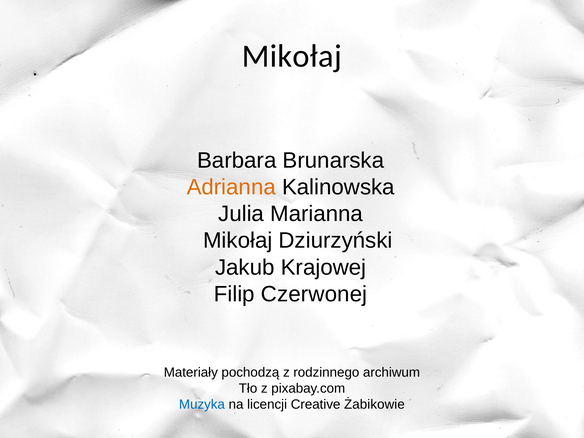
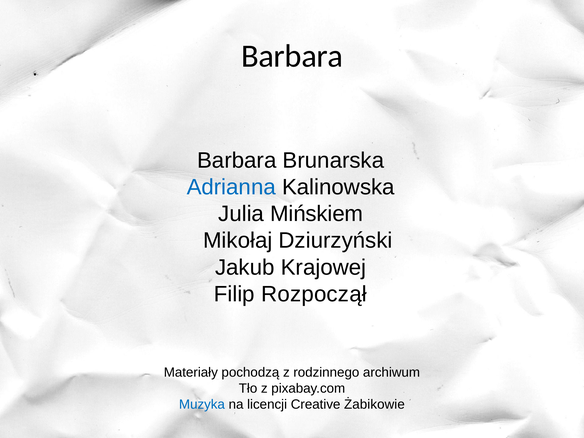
Mikołaj: Mikołaj -> Barbara (292, 56)
Adrianna colour: orange -> blue (231, 187)
Marianna: Marianna -> Mińskiem (317, 214)
Czerwonej: Czerwonej -> Rozpoczął (314, 294)
